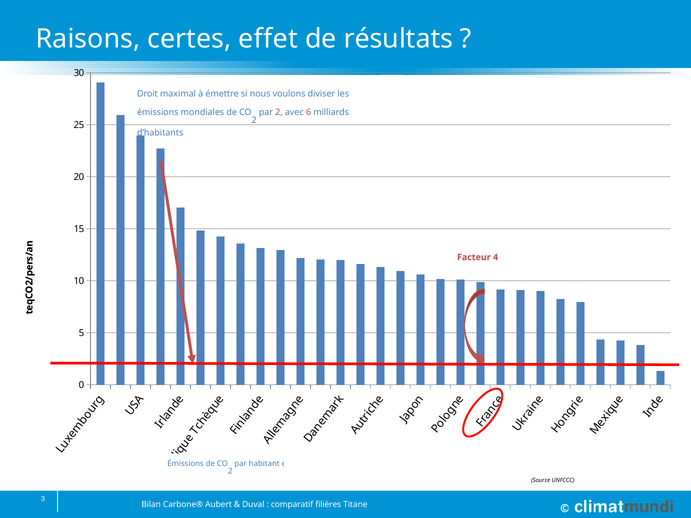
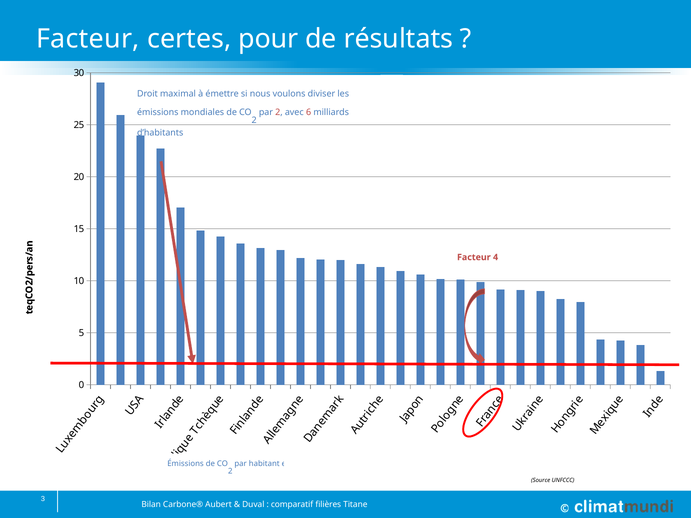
Raisons: Raisons -> Facteur (88, 39)
effet: effet -> pour (268, 39)
